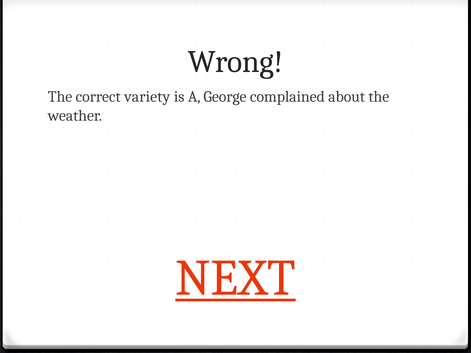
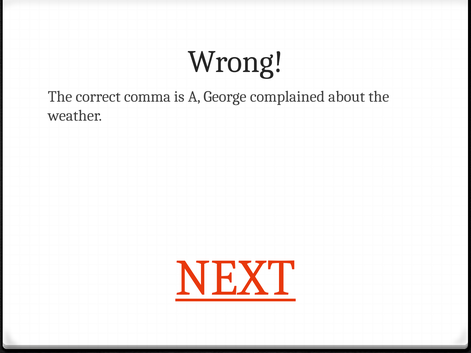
variety: variety -> comma (147, 97)
